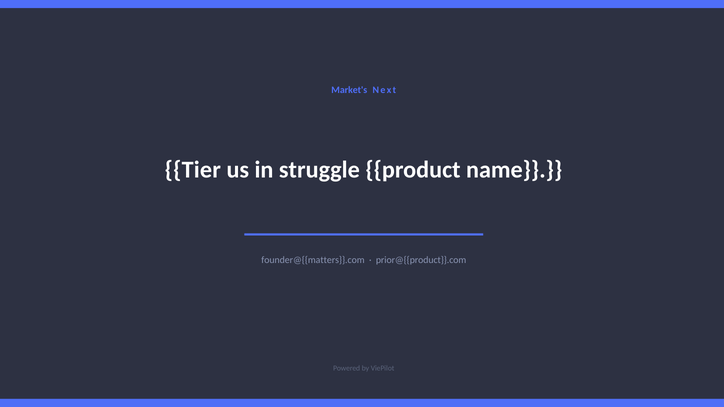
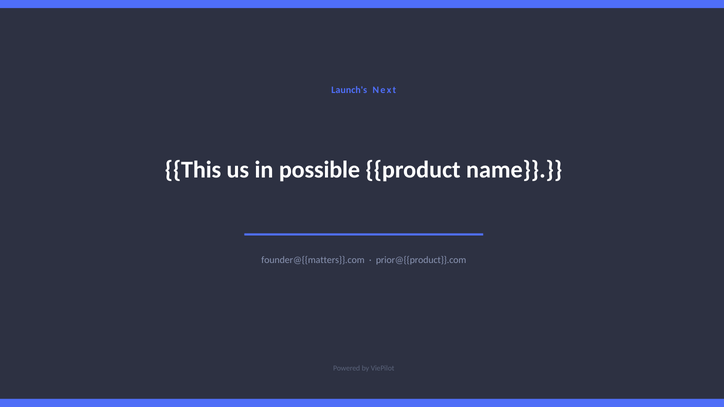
Market's: Market's -> Launch's (349, 90)
Tier: Tier -> This (193, 170)
struggle: struggle -> possible (319, 170)
